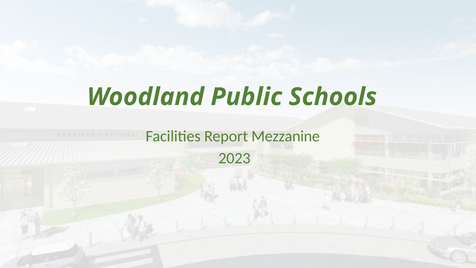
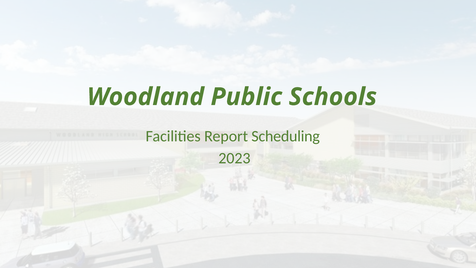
Mezzanine: Mezzanine -> Scheduling (286, 136)
